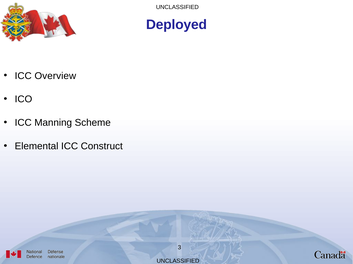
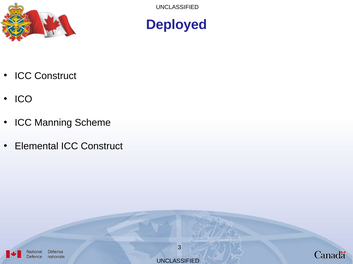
Overview: Overview -> Construct (55, 76)
